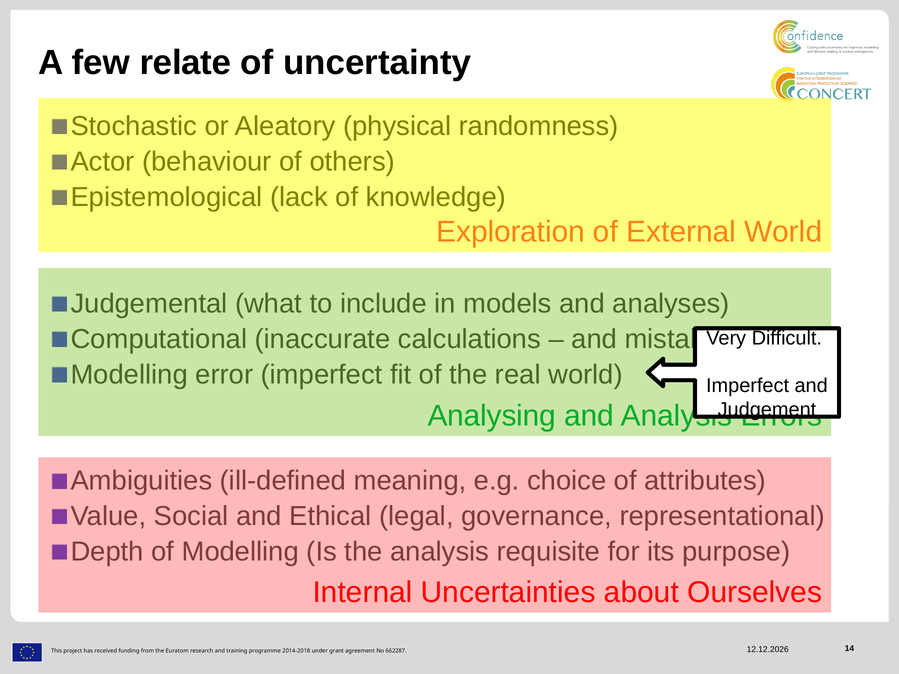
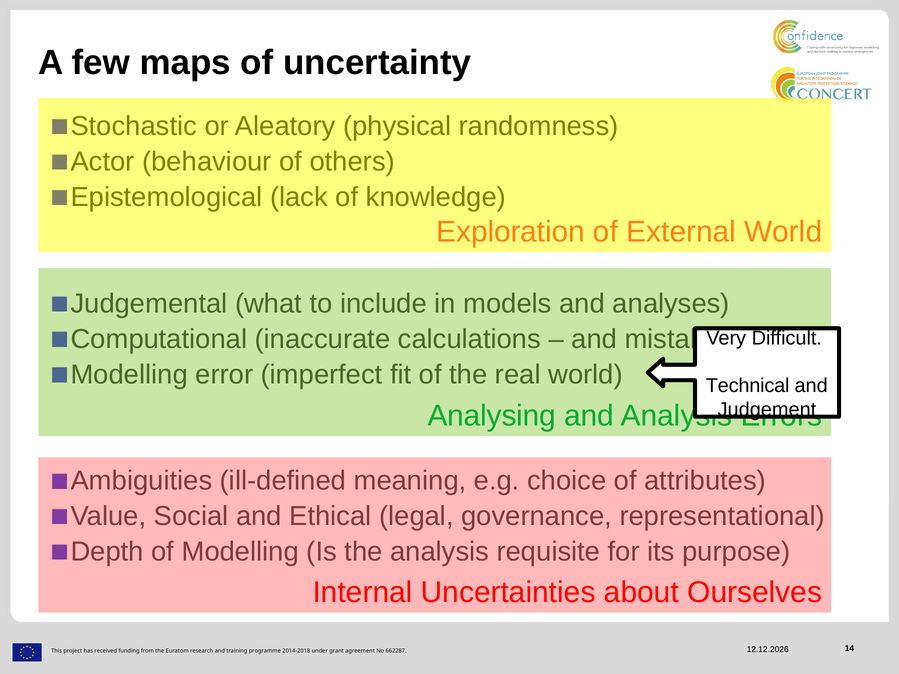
relate: relate -> maps (185, 63)
Imperfect: Imperfect -> Technical (748, 386)
